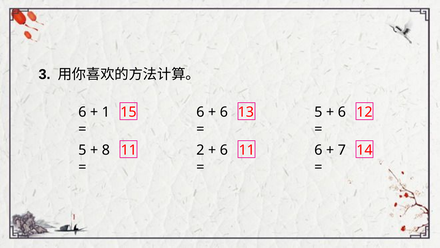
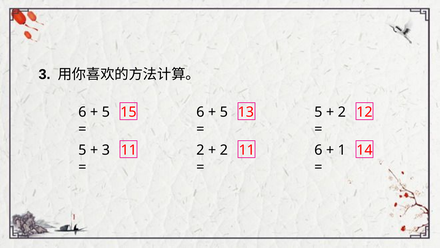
1: 1 -> 5 (106, 112)
6: 6 -> 5 (224, 112)
6: 6 -> 2 (342, 112)
8: 8 -> 3 (106, 150)
6: 6 -> 2 (224, 150)
7: 7 -> 1 (342, 150)
